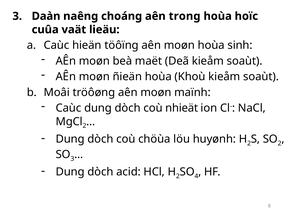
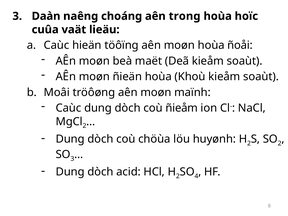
sinh: sinh -> ñoåi (240, 45)
nhieät: nhieät -> ñieåm (182, 108)
